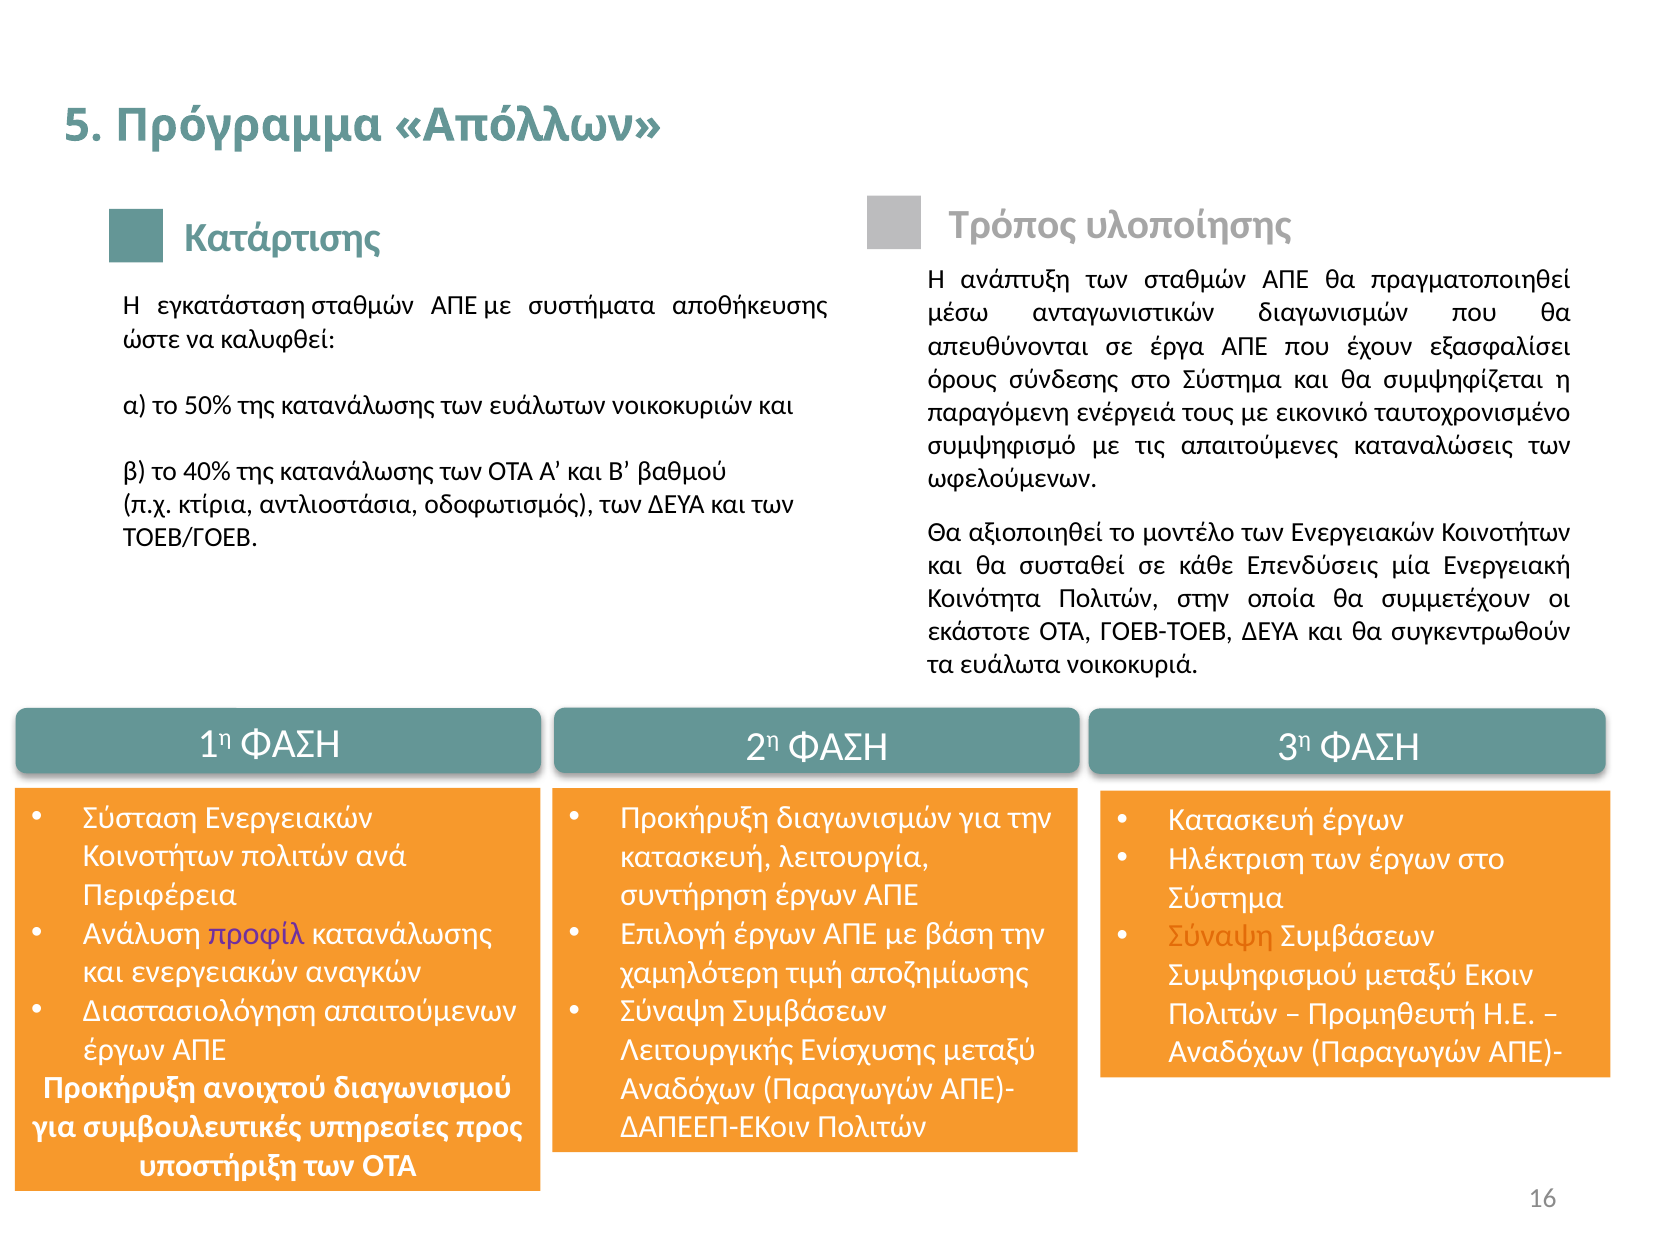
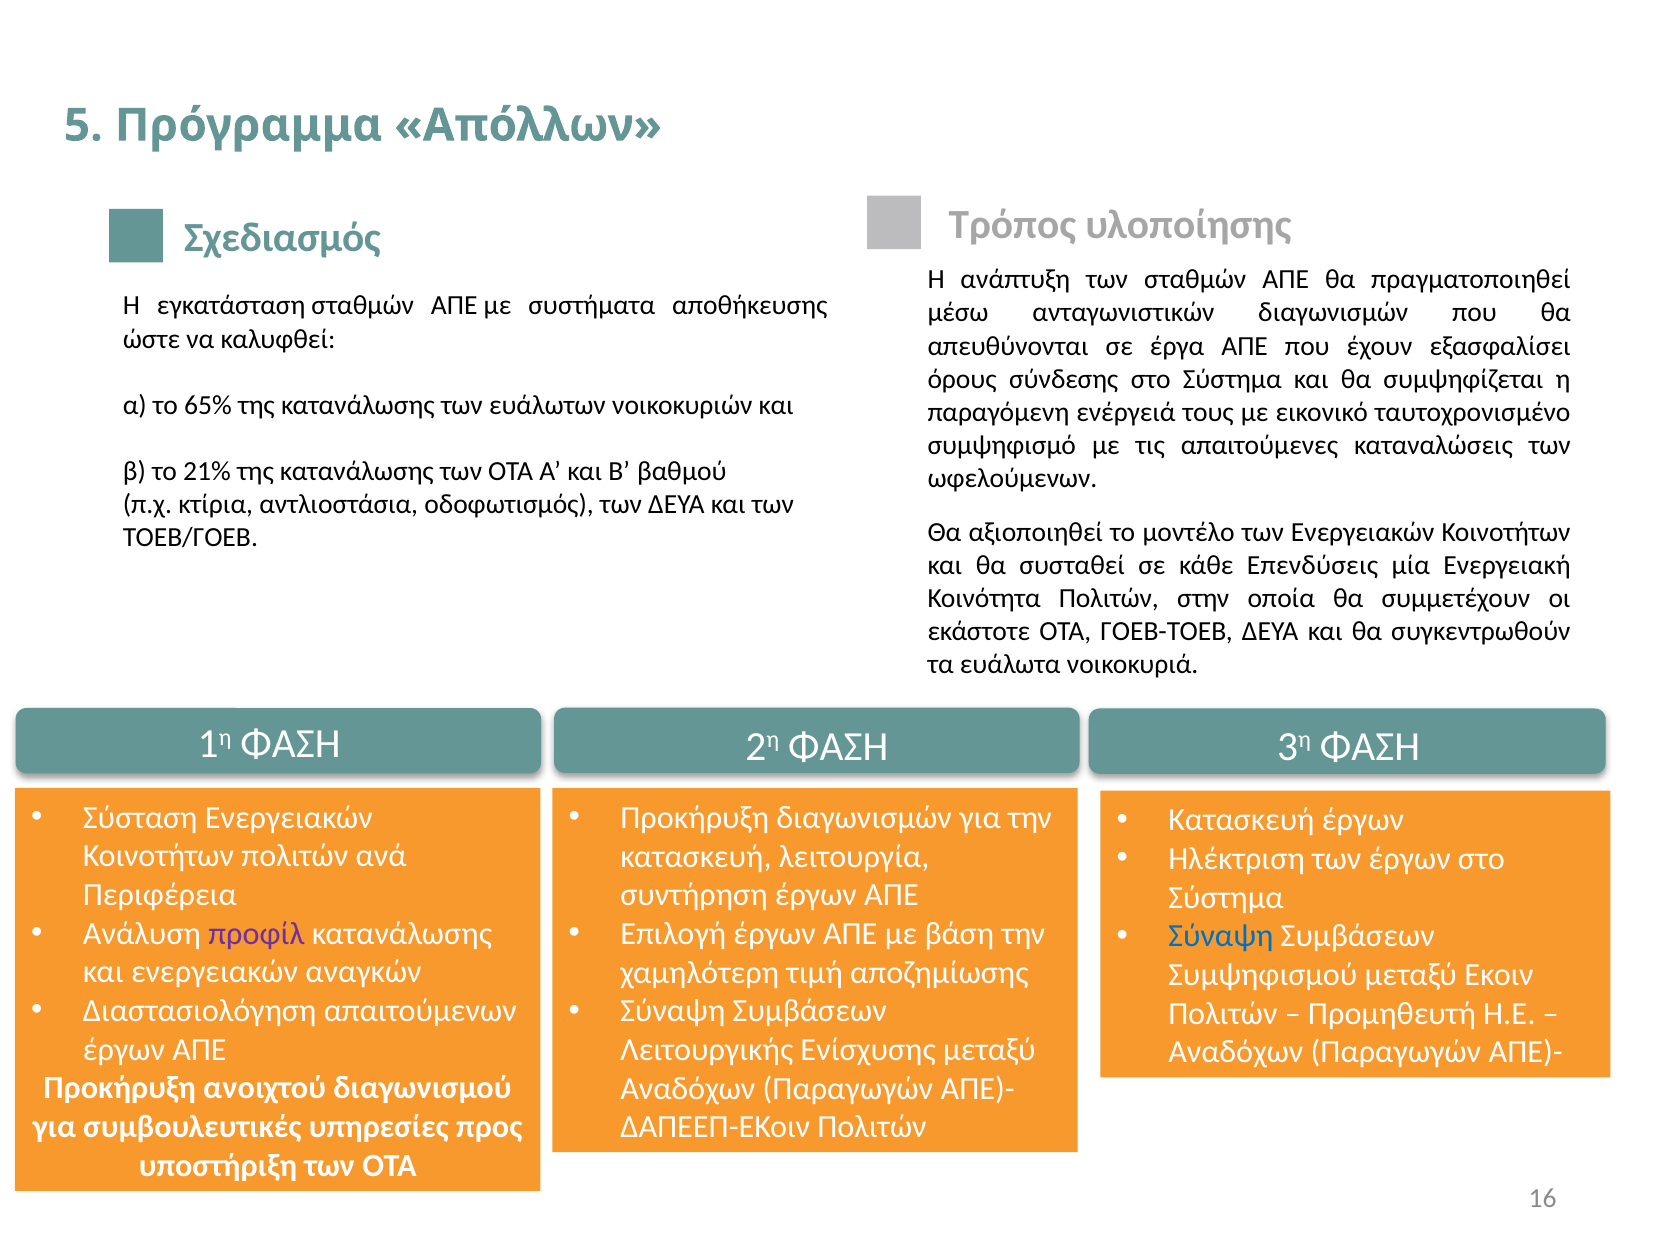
Κατάρτισης: Κατάρτισης -> Σχεδιασμός (282, 238)
50%: 50% -> 65% (208, 405)
40%: 40% -> 21% (207, 471)
Σύναψη colour: orange -> blue (1221, 936)
